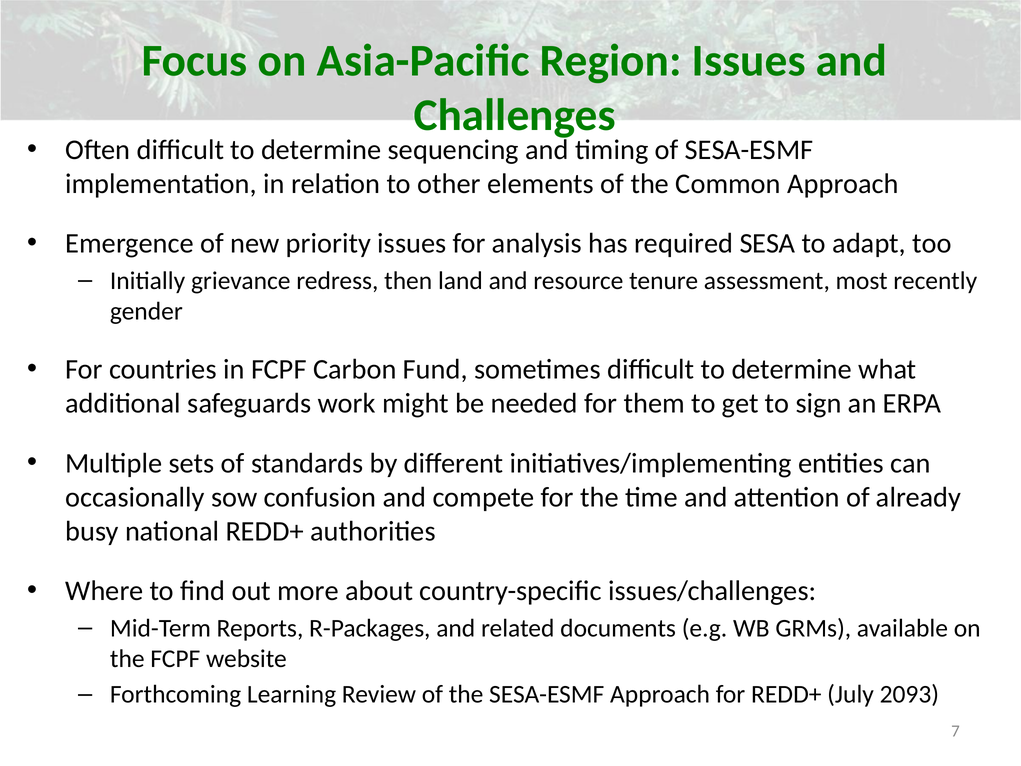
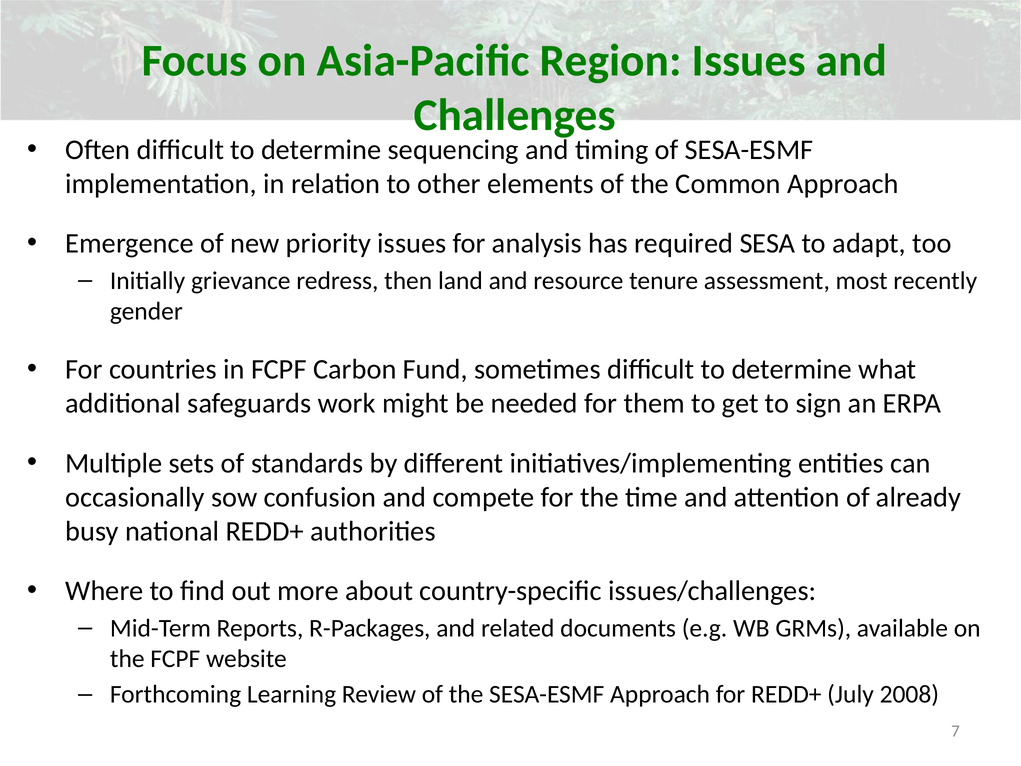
2093: 2093 -> 2008 (909, 694)
